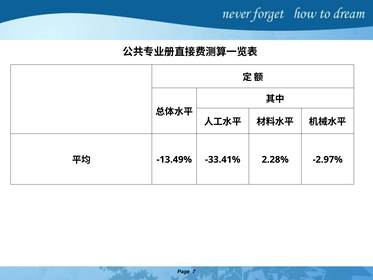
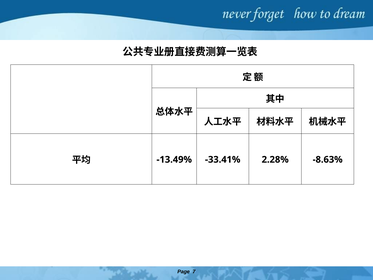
-2.97%: -2.97% -> -8.63% (328, 159)
